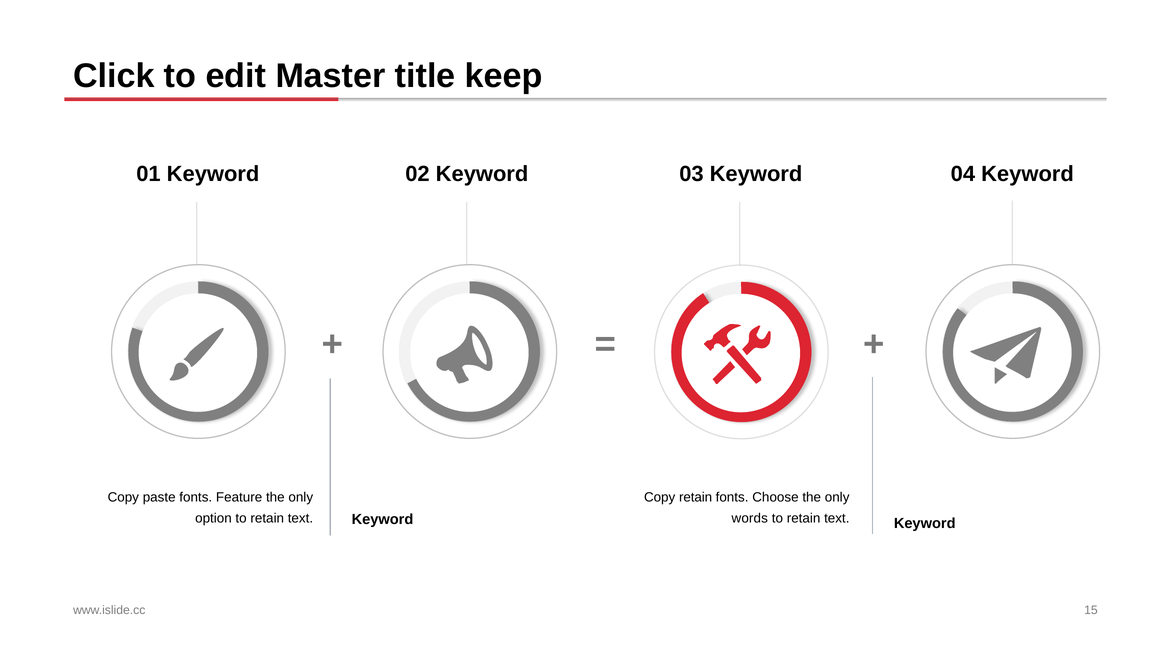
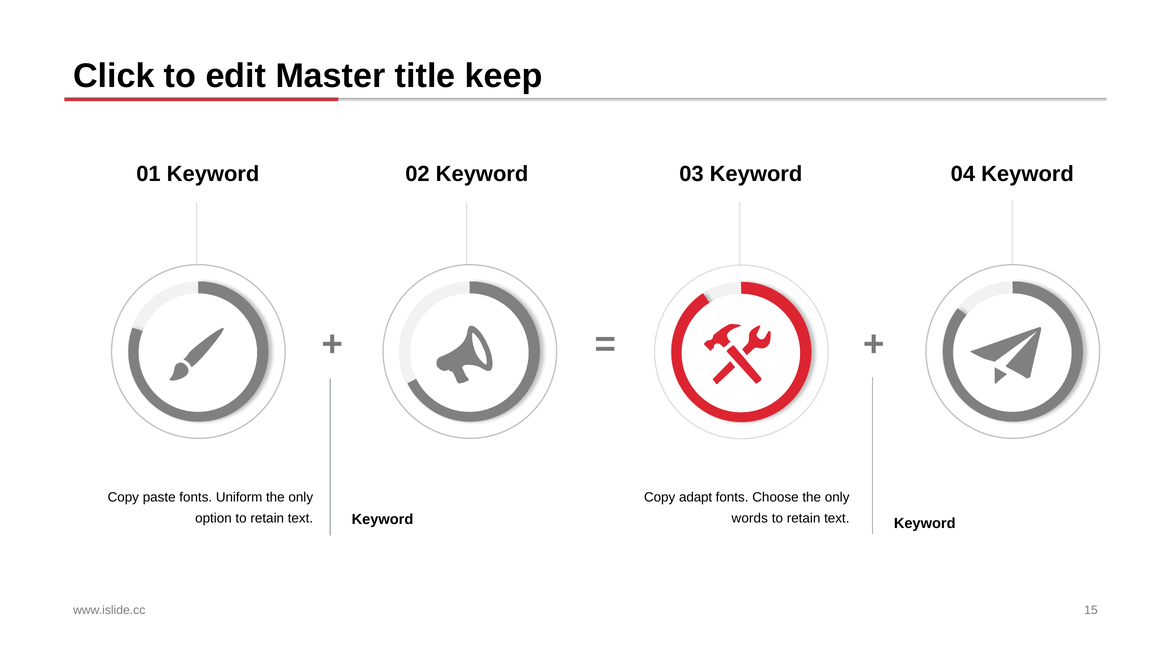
Feature: Feature -> Uniform (239, 497)
Copy retain: retain -> adapt (696, 497)
